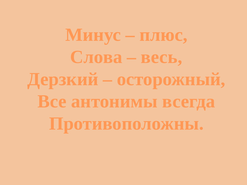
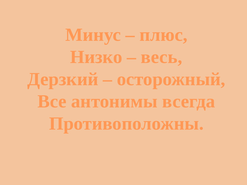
Слова: Слова -> Низко (96, 57)
